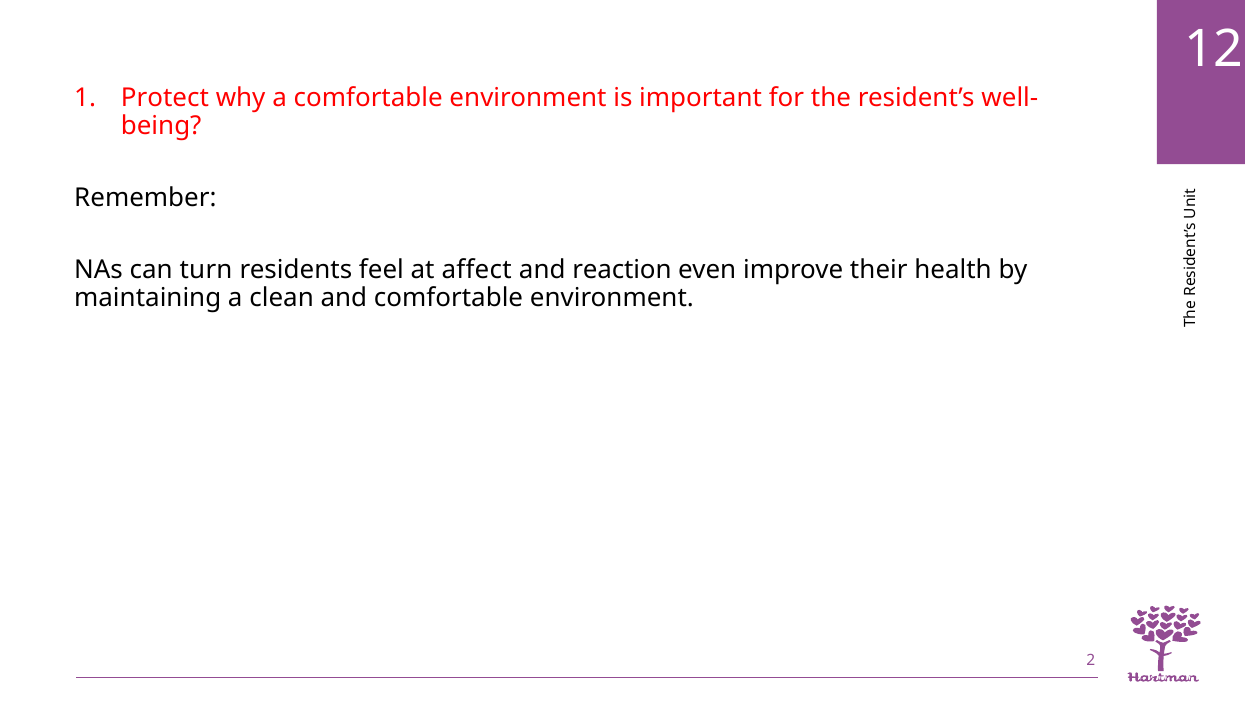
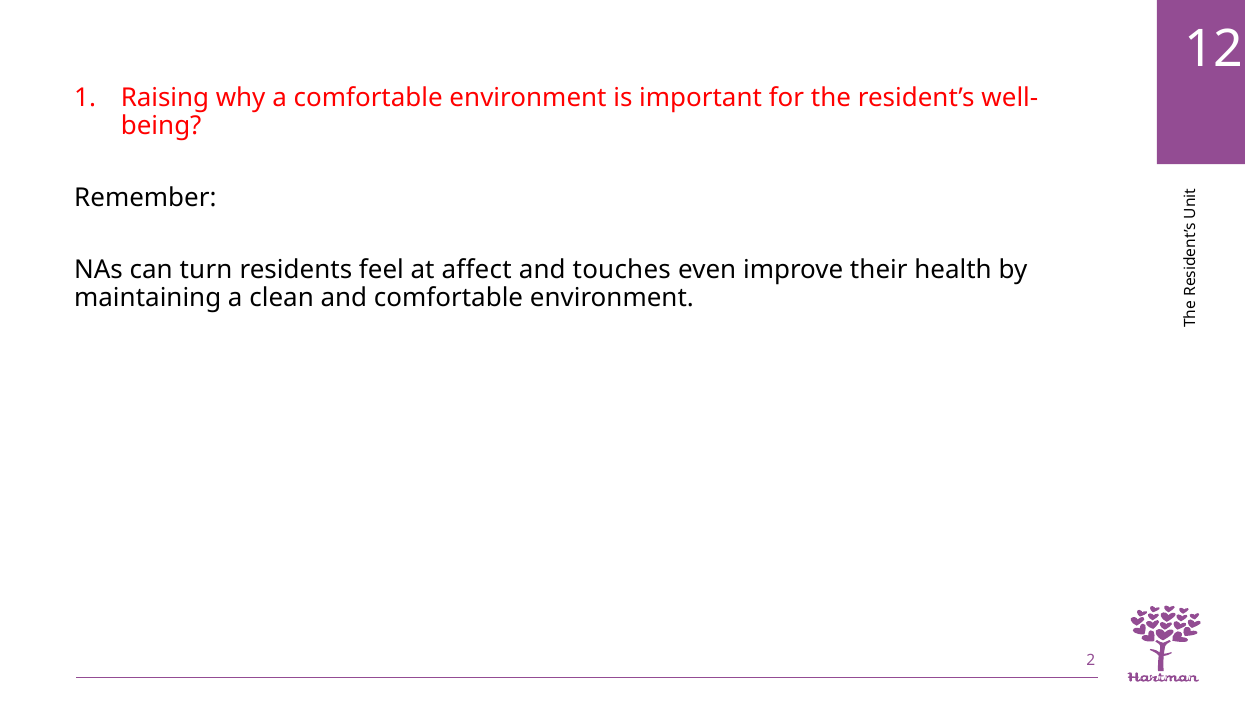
Protect: Protect -> Raising (165, 98)
reaction: reaction -> touches (622, 269)
